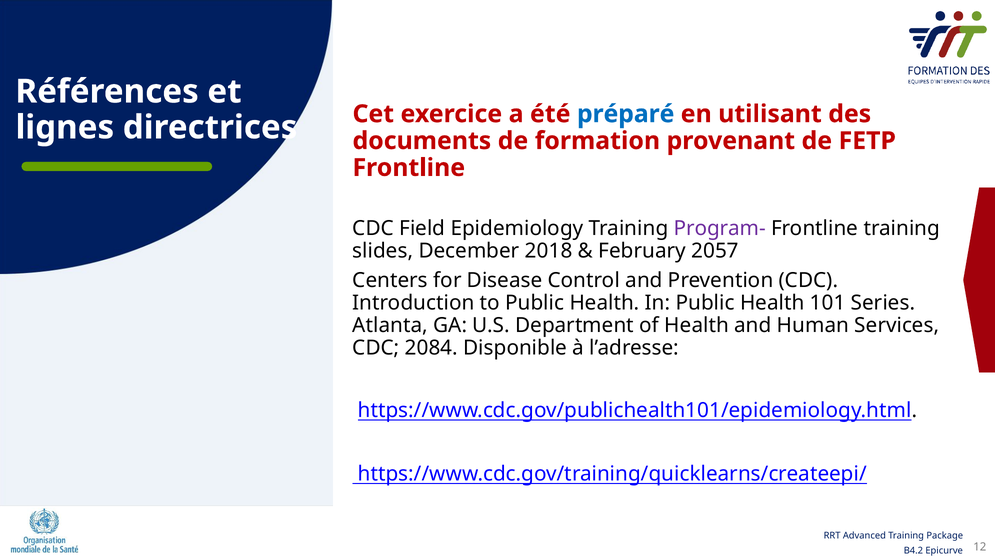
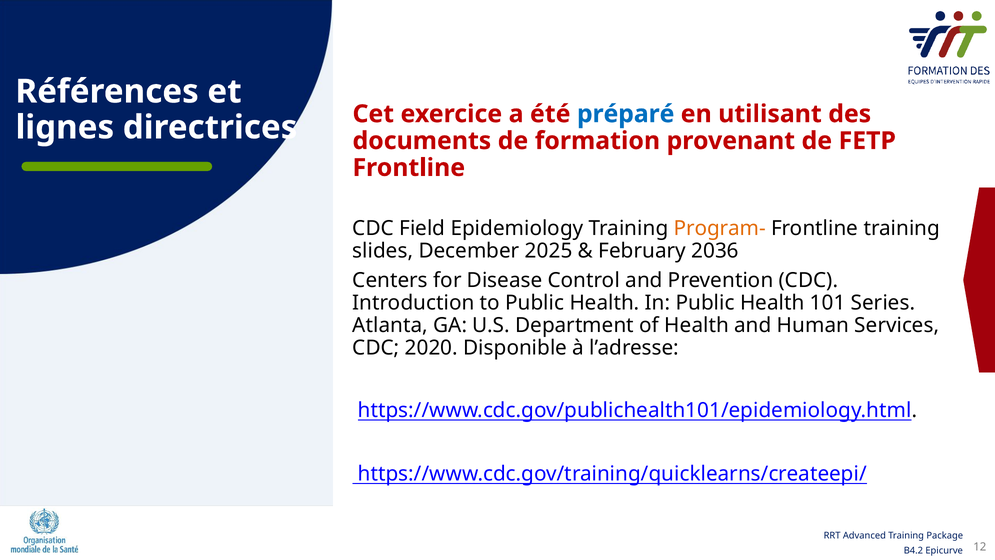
Program- colour: purple -> orange (720, 228)
2018: 2018 -> 2025 (549, 251)
2057: 2057 -> 2036 (715, 251)
2084: 2084 -> 2020 (431, 348)
